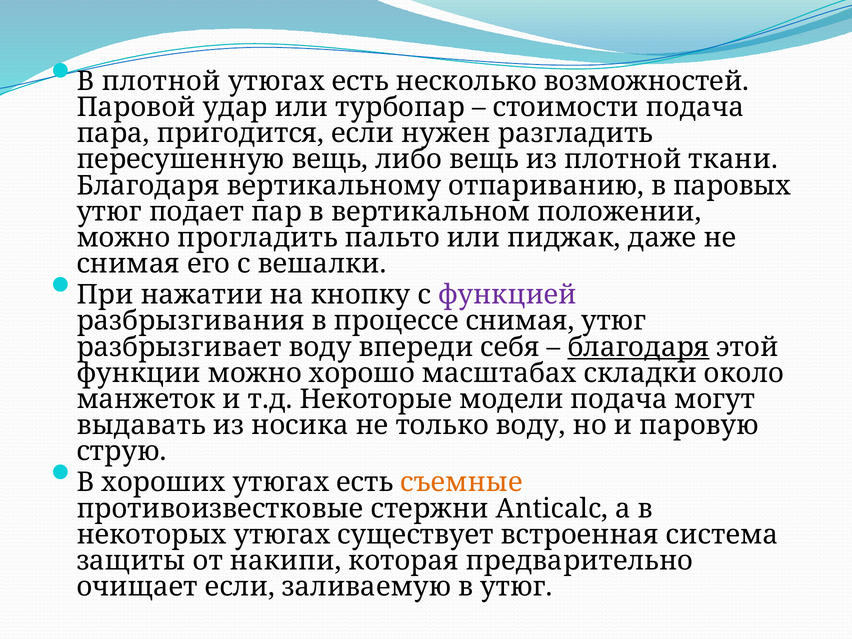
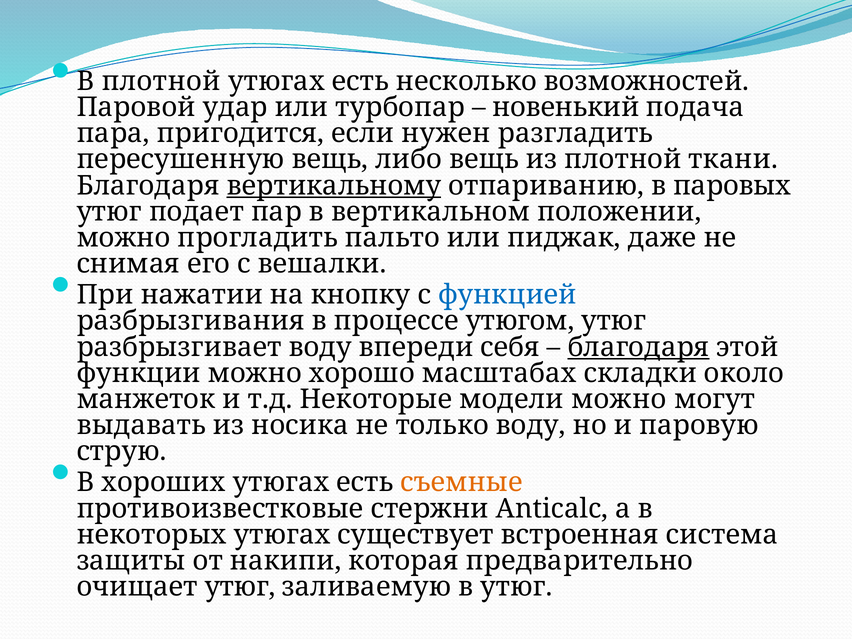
стоимости: стоимости -> новенький (566, 107)
вертикальному underline: none -> present (334, 186)
функцией colour: purple -> blue (507, 295)
процессе снимая: снимая -> утюгом (520, 321)
модели подача: подача -> можно (619, 399)
очищает если: если -> утюг (240, 587)
